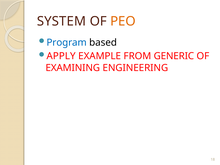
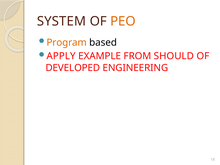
Program colour: blue -> orange (67, 42)
GENERIC: GENERIC -> SHOULD (174, 56)
EXAMINING: EXAMINING -> DEVELOPED (73, 68)
